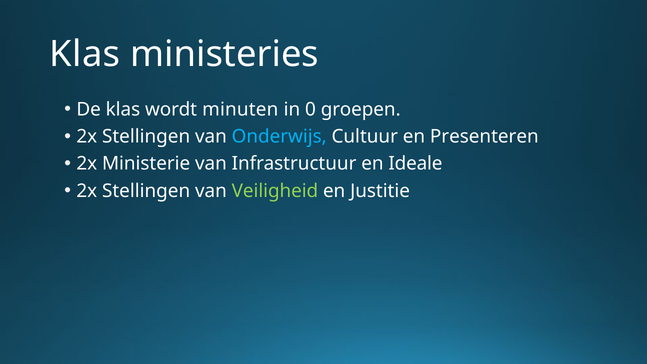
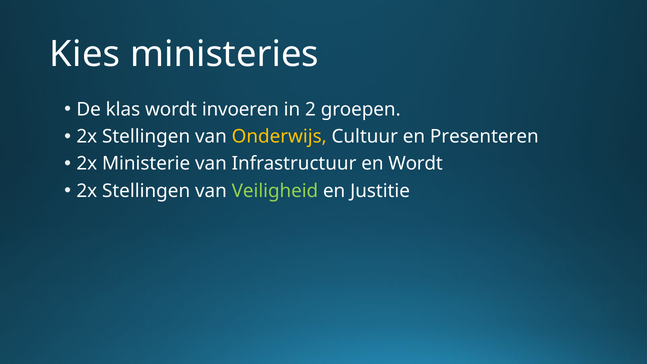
Klas: Klas -> Kies (85, 54)
minuten: minuten -> invoeren (240, 109)
0: 0 -> 2 (311, 109)
Onderwijs colour: light blue -> yellow (279, 137)
en Ideale: Ideale -> Wordt (415, 164)
